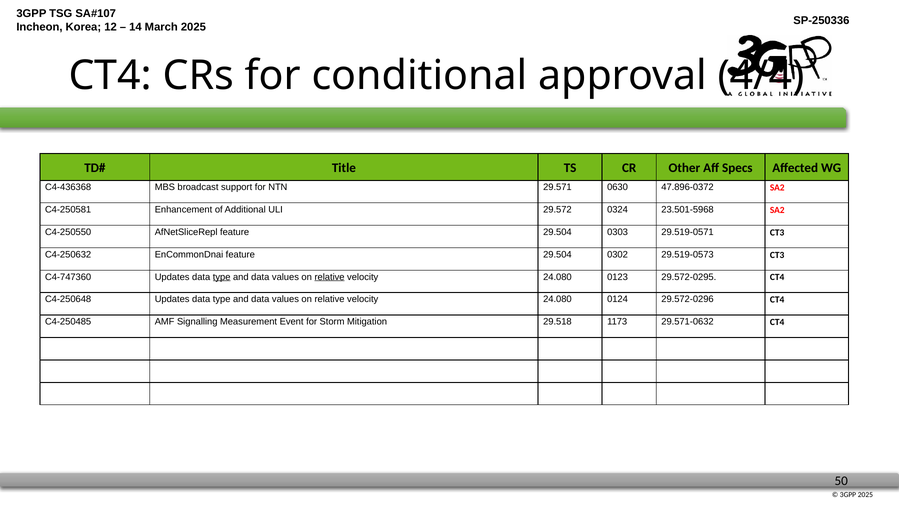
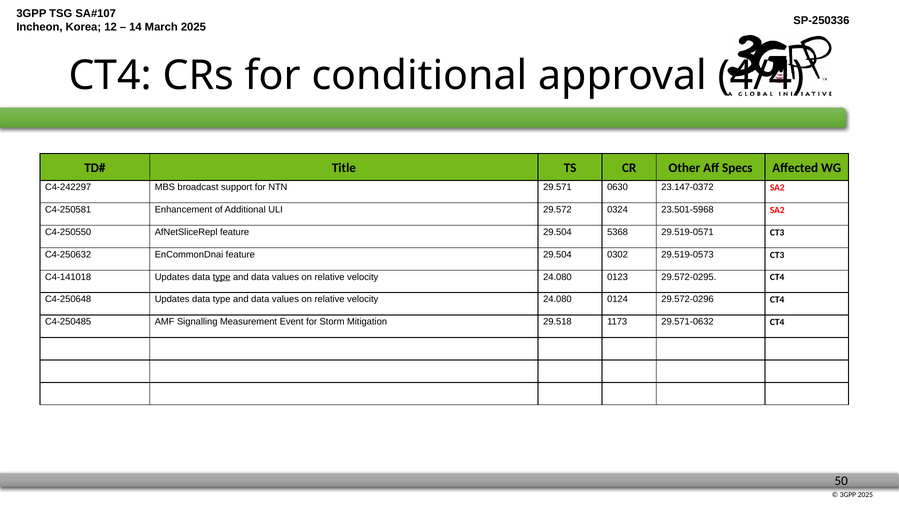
C4-436368: C4-436368 -> C4-242297 (68, 187)
47.896-0372: 47.896-0372 -> 23.147-0372 (688, 187)
0303: 0303 -> 5368 (618, 232)
C4-747360: C4-747360 -> C4-141018 (68, 277)
relative underline: present -> none (330, 277)
